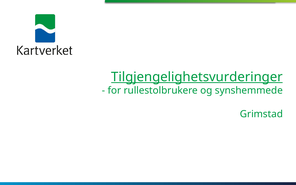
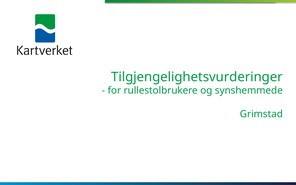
Tilgjengelighetsvurderinger underline: present -> none (197, 77)
